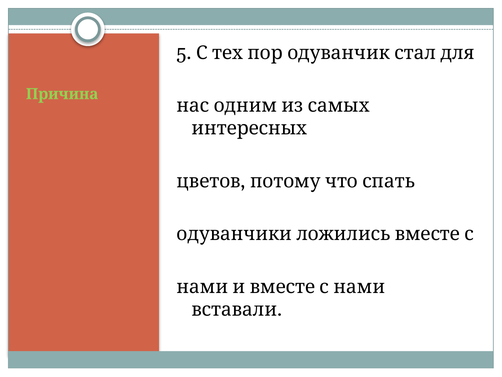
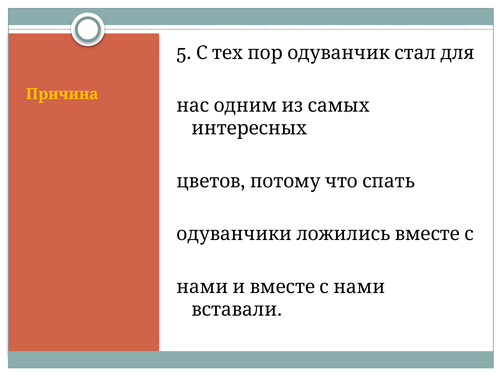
Причина colour: light green -> yellow (62, 94)
